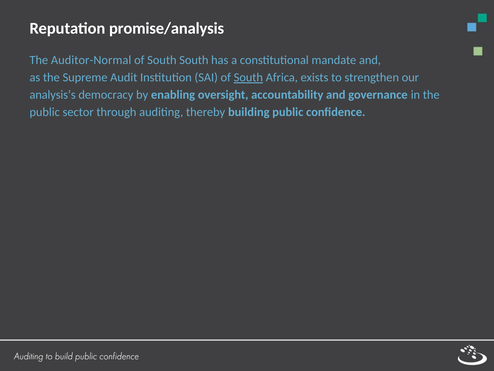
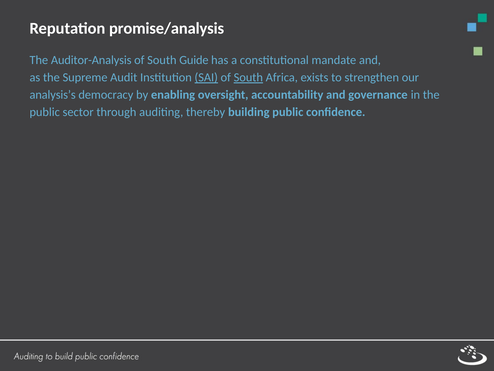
Auditor-Normal: Auditor-Normal -> Auditor-Analysis (91, 60)
South South: South -> Guide (194, 60)
SAI underline: none -> present (206, 77)
